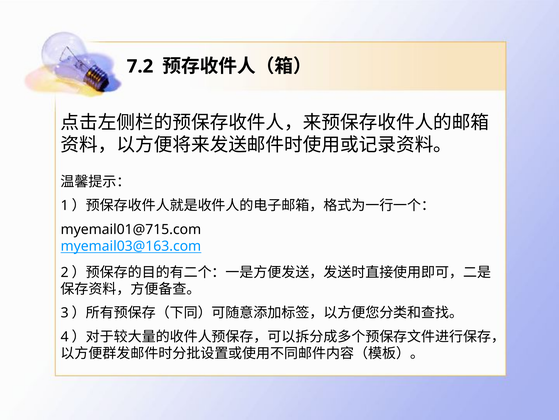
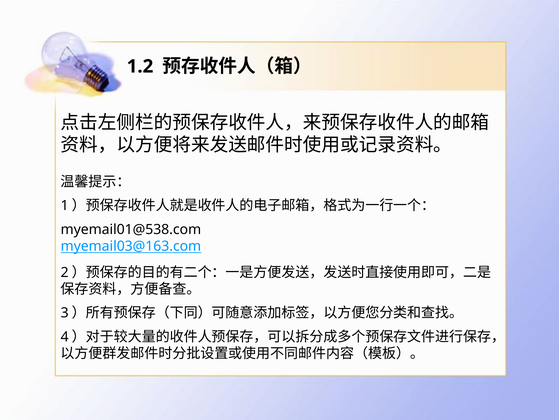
7.2: 7.2 -> 1.2 (140, 66)
myemail01@715.com: myemail01@715.com -> myemail01@538.com (131, 229)
